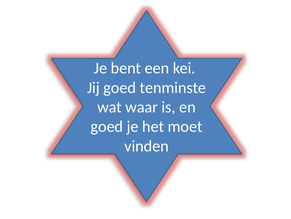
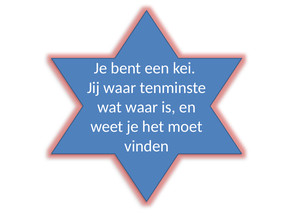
Jij goed: goed -> waar (120, 87)
goed: goed -> weet (107, 126)
